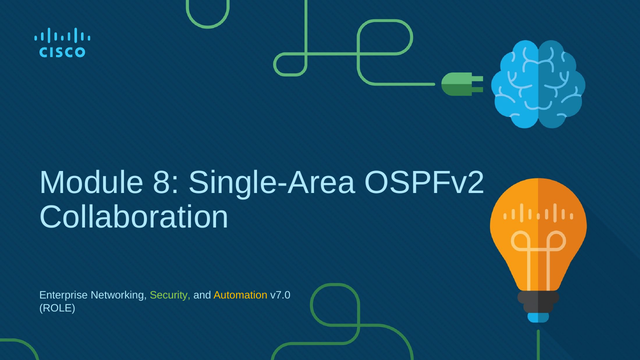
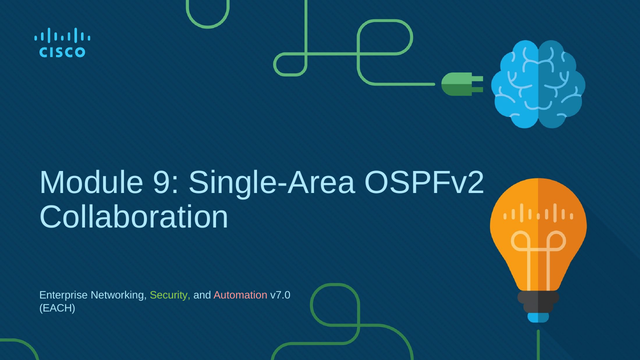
8: 8 -> 9 (166, 182)
Automation colour: yellow -> pink (240, 295)
ROLE: ROLE -> EACH (57, 308)
